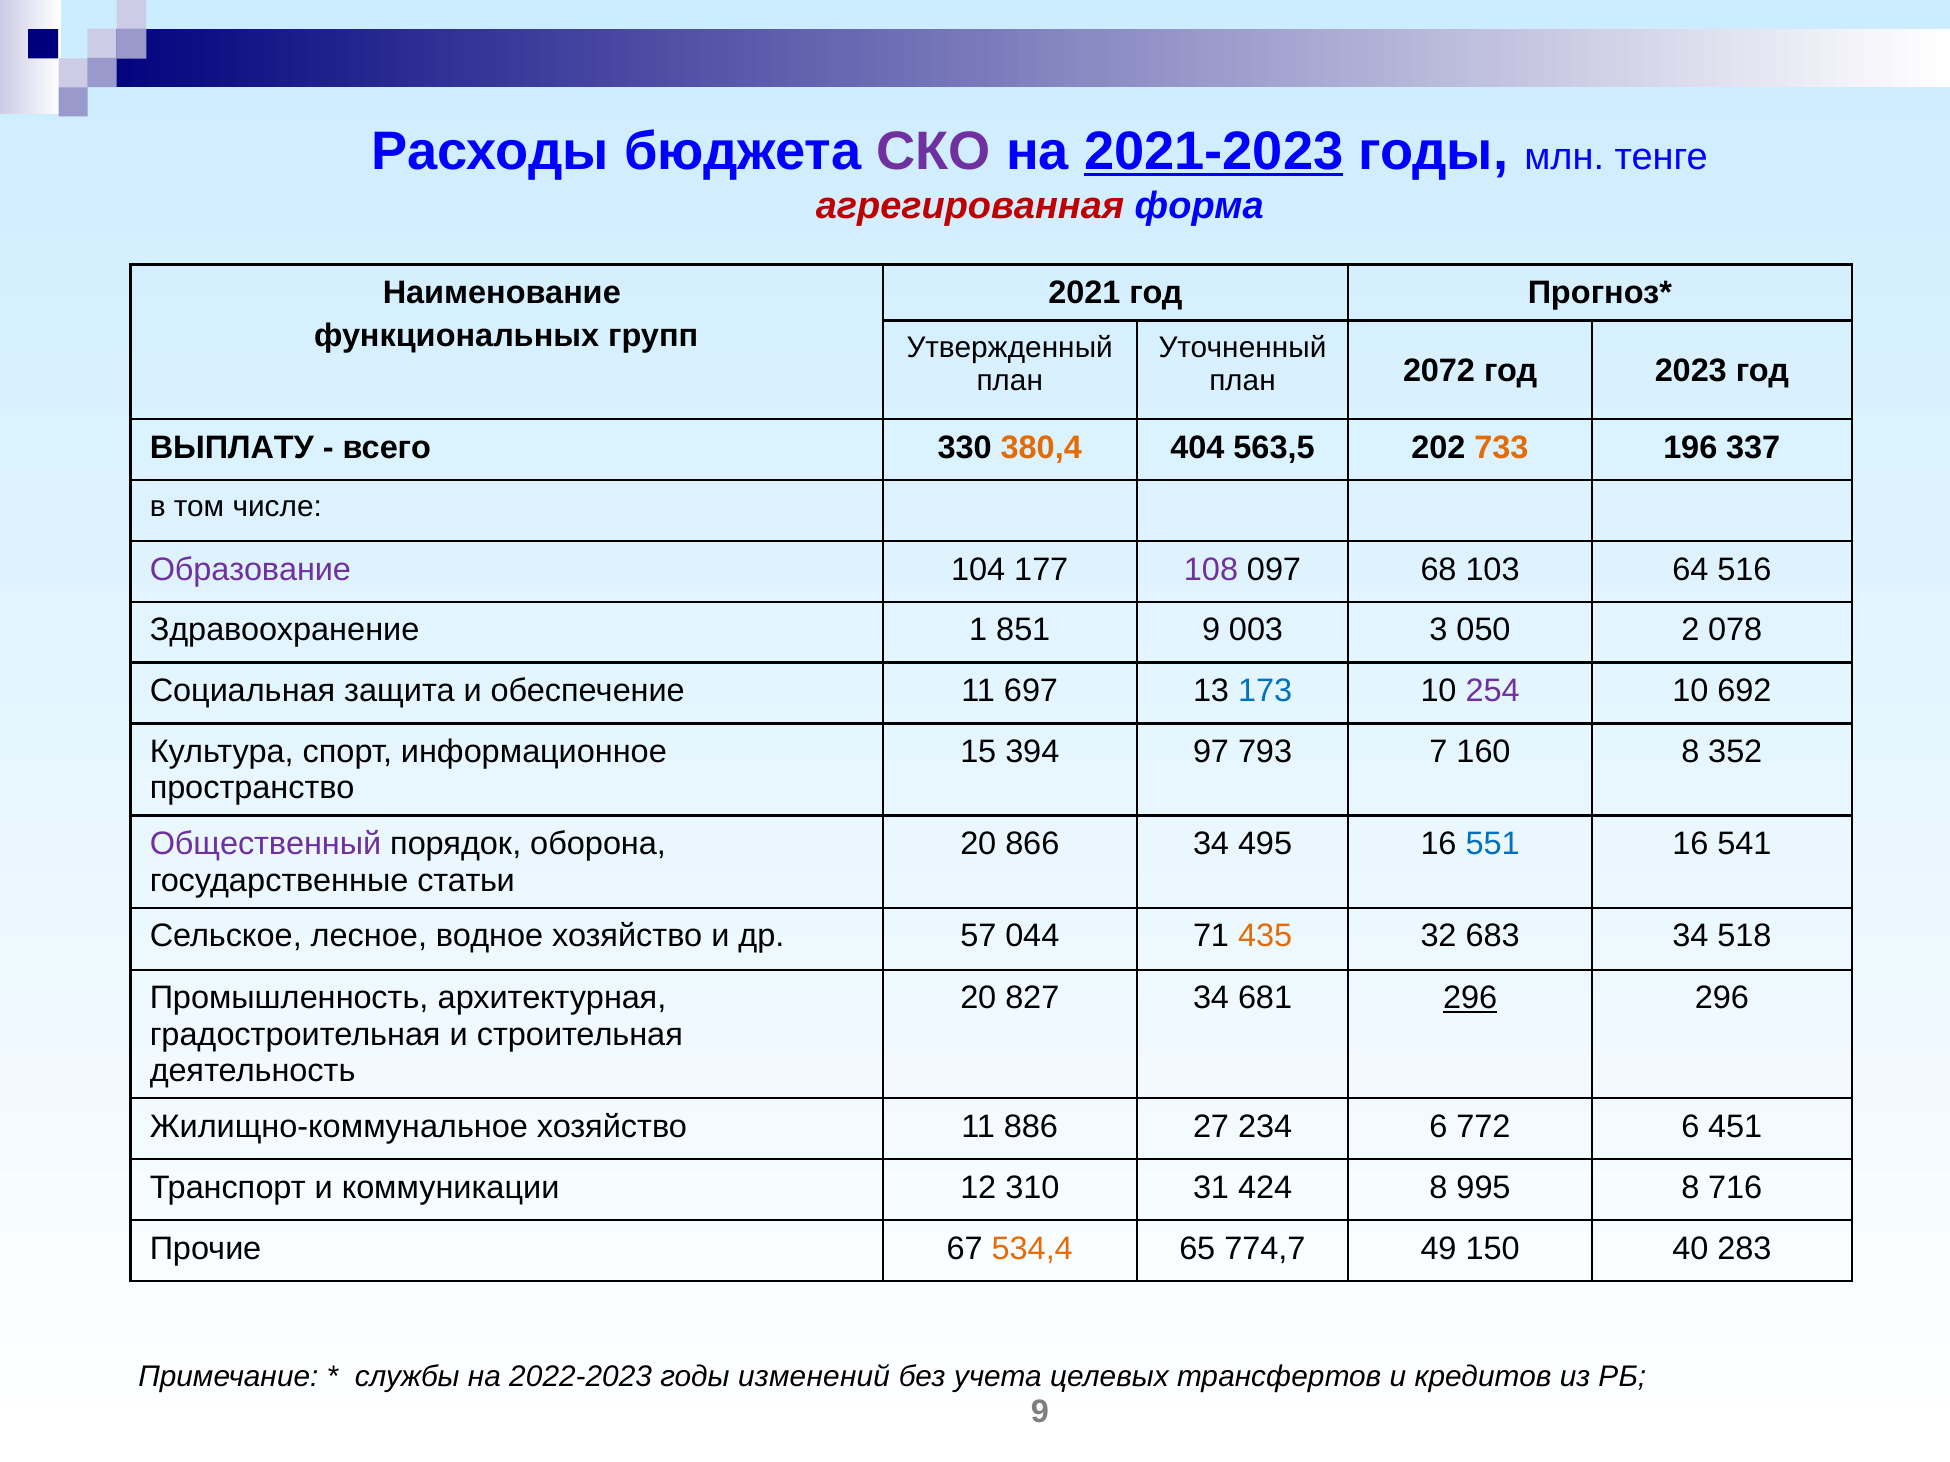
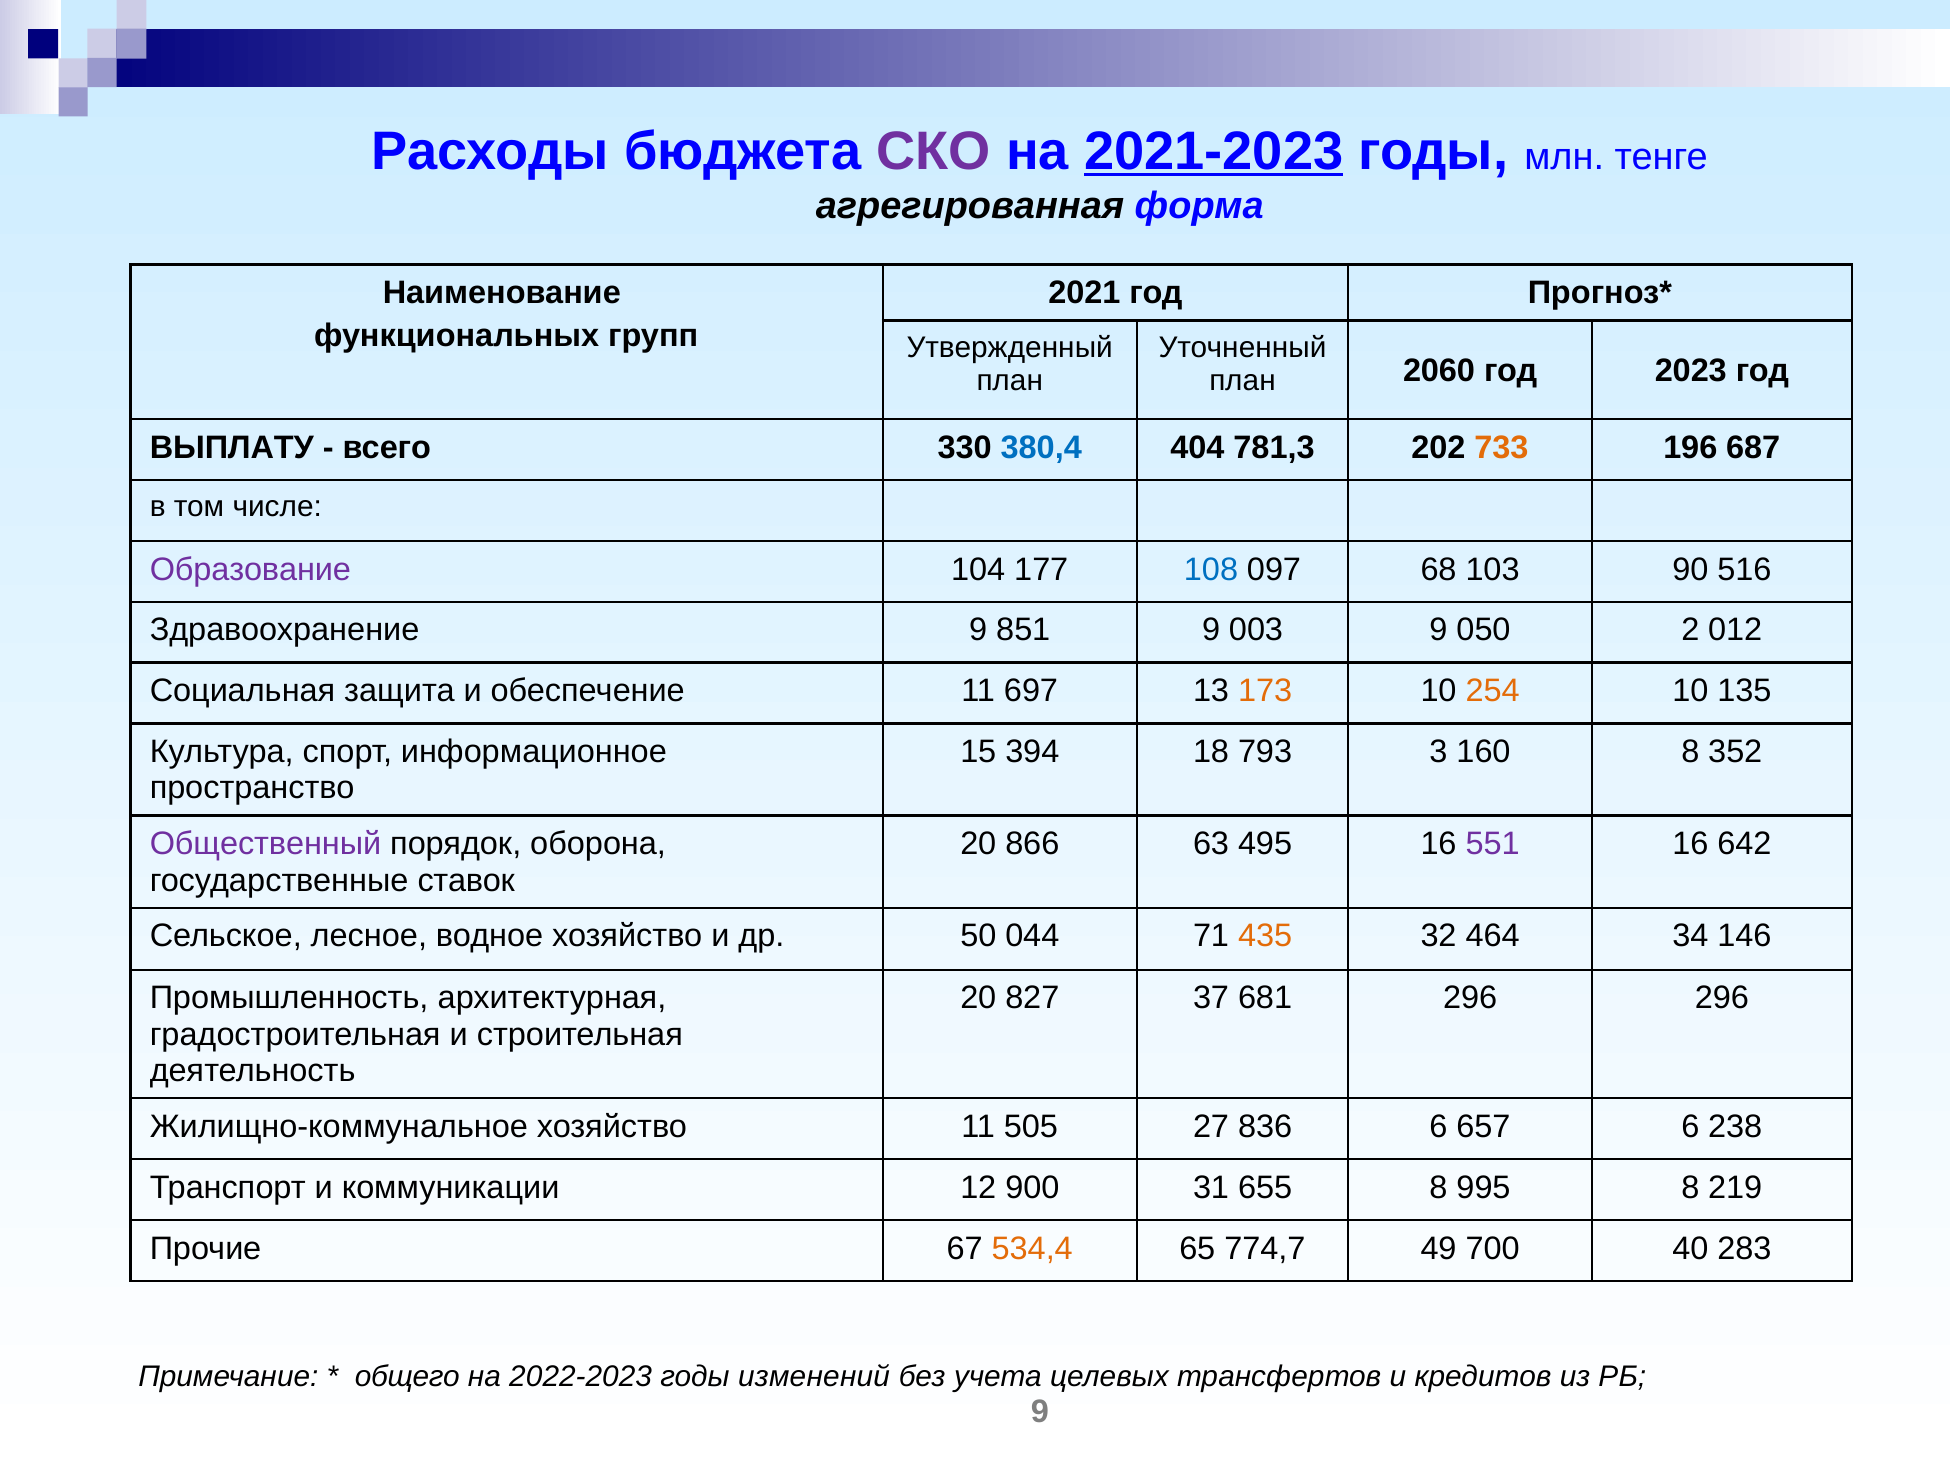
агрегированная colour: red -> black (970, 206)
2072: 2072 -> 2060 (1439, 371)
380,4 colour: orange -> blue (1041, 448)
563,5: 563,5 -> 781,3 (1274, 448)
337: 337 -> 687 (1753, 448)
108 colour: purple -> blue (1211, 570)
64: 64 -> 90 (1690, 570)
Здравоохранение 1: 1 -> 9 (978, 630)
003 3: 3 -> 9 (1439, 630)
078: 078 -> 012 (1735, 630)
173 colour: blue -> orange (1265, 691)
254 colour: purple -> orange (1493, 691)
692: 692 -> 135 (1744, 691)
97: 97 -> 18 (1211, 752)
7: 7 -> 3 (1439, 752)
866 34: 34 -> 63 (1211, 844)
551 colour: blue -> purple (1493, 844)
541: 541 -> 642 (1744, 844)
статьи: статьи -> ставок (466, 881)
57: 57 -> 50 (978, 937)
683: 683 -> 464 (1493, 937)
518: 518 -> 146 (1744, 937)
827 34: 34 -> 37 (1211, 999)
296 underline: present -> none (1470, 999)
886: 886 -> 505 (1031, 1127)
234: 234 -> 836 (1265, 1127)
772: 772 -> 657 (1483, 1127)
451: 451 -> 238 (1735, 1127)
310: 310 -> 900 (1032, 1188)
424: 424 -> 655 (1265, 1188)
716: 716 -> 219 (1735, 1188)
150: 150 -> 700 (1493, 1249)
службы: службы -> общего (407, 1377)
